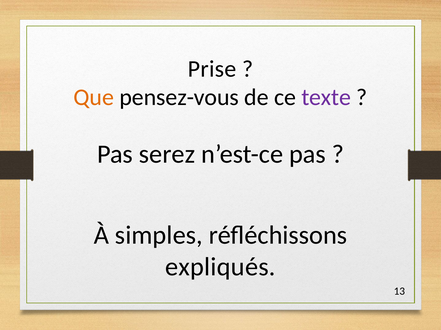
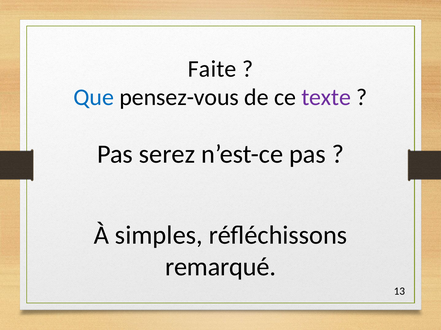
Prise: Prise -> Faite (212, 69)
Que colour: orange -> blue (94, 98)
expliqués: expliqués -> remarqué (221, 267)
